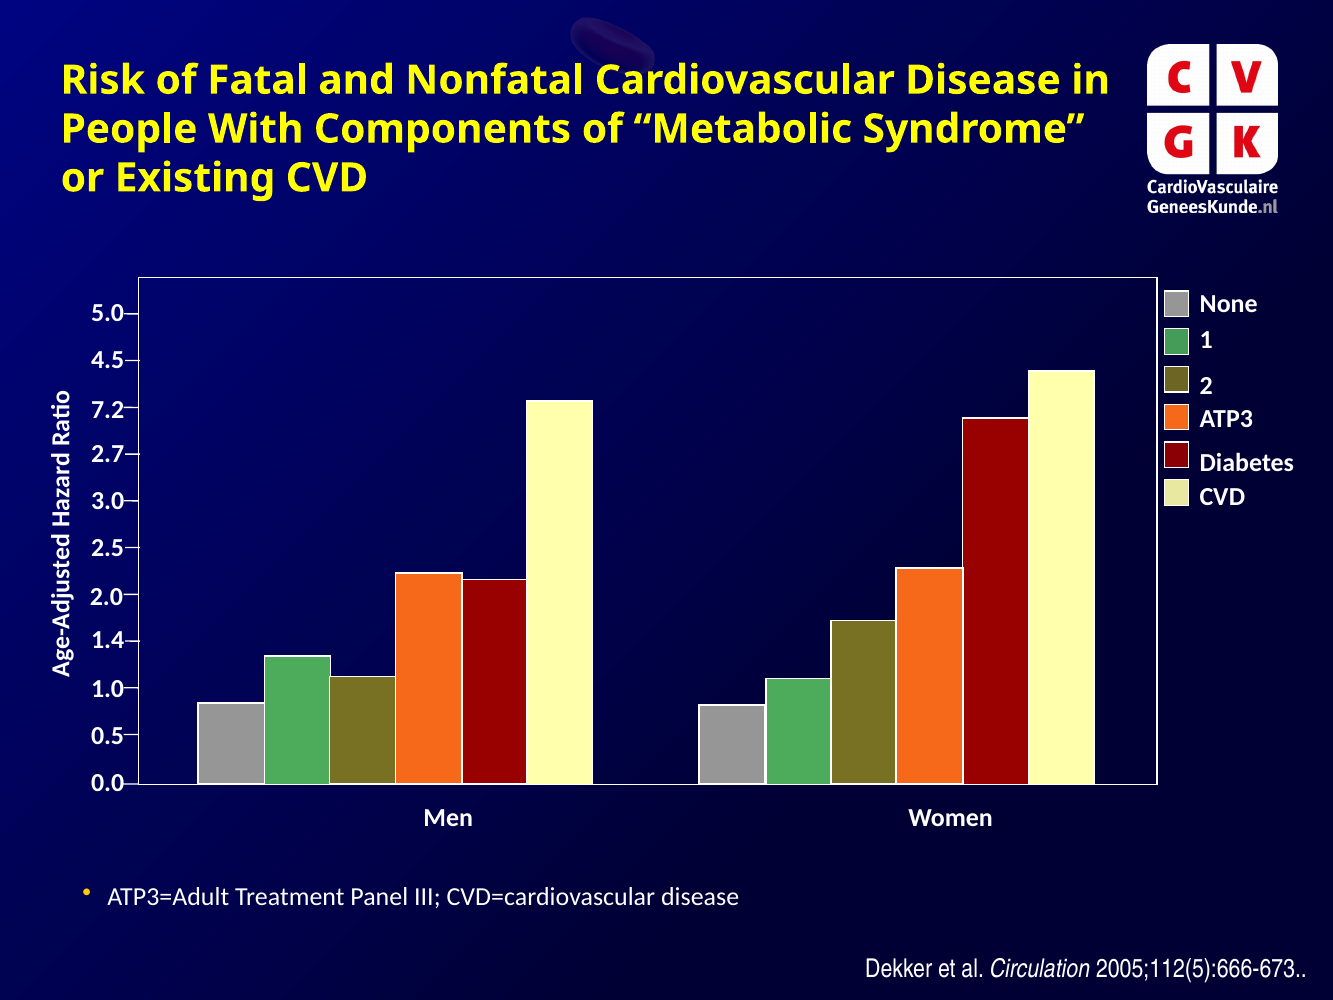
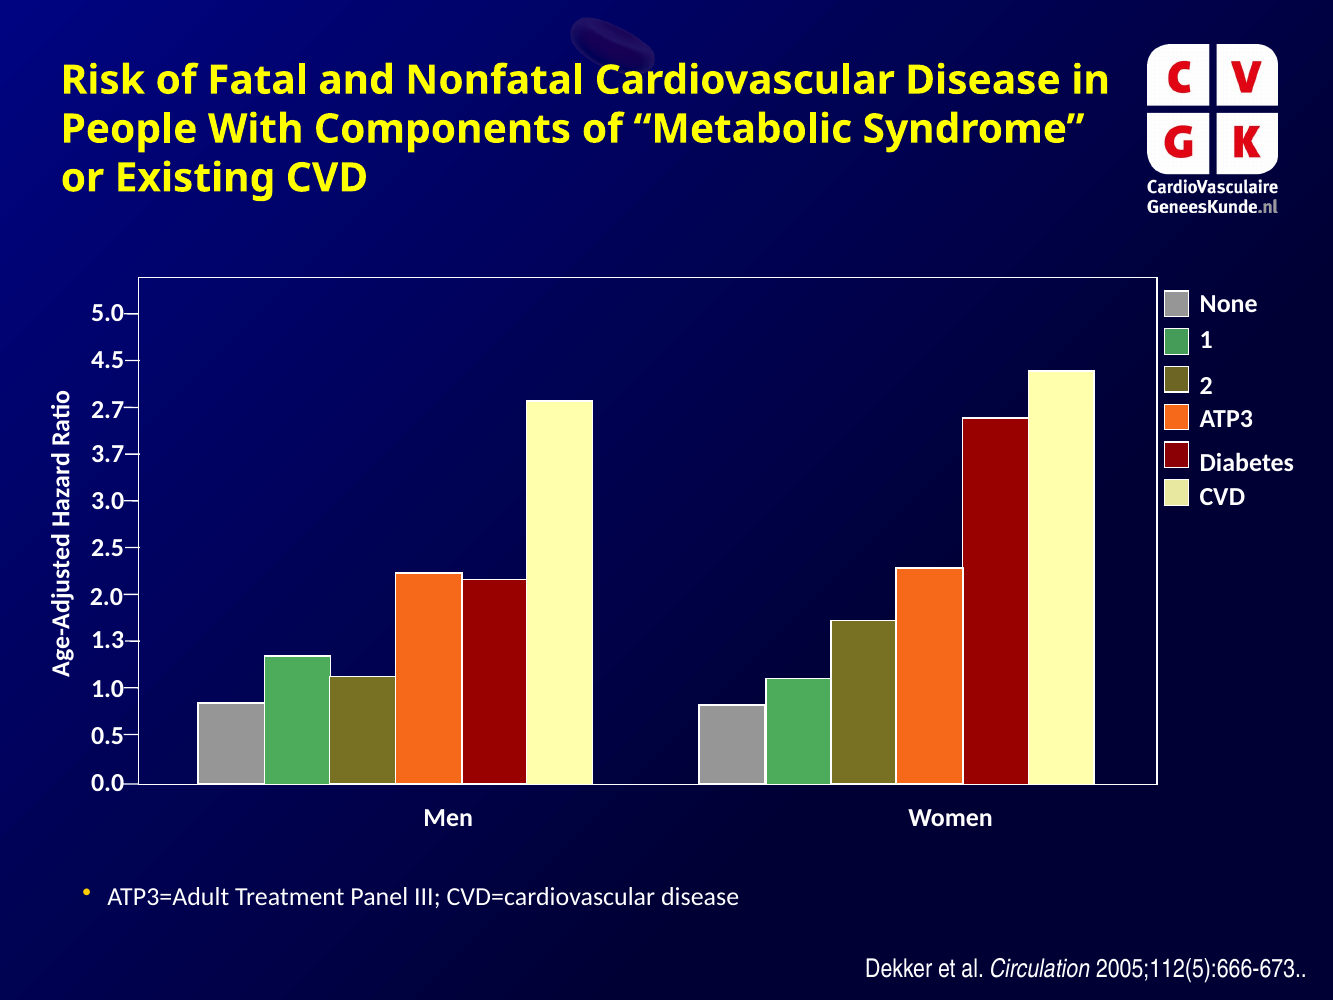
7.2: 7.2 -> 2.7 (108, 410)
2.7: 2.7 -> 3.7 (108, 454)
1.4: 1.4 -> 1.3 (108, 639)
